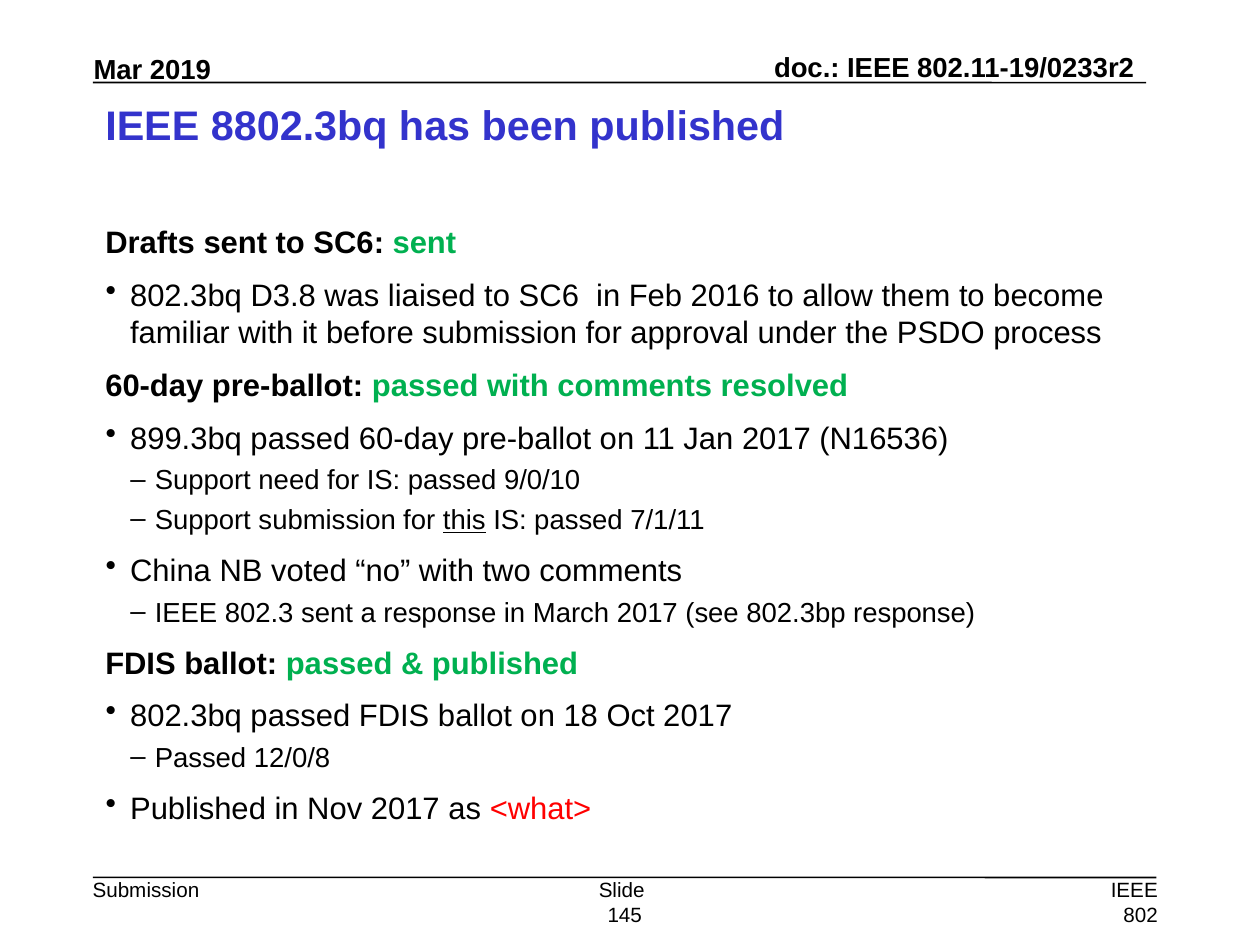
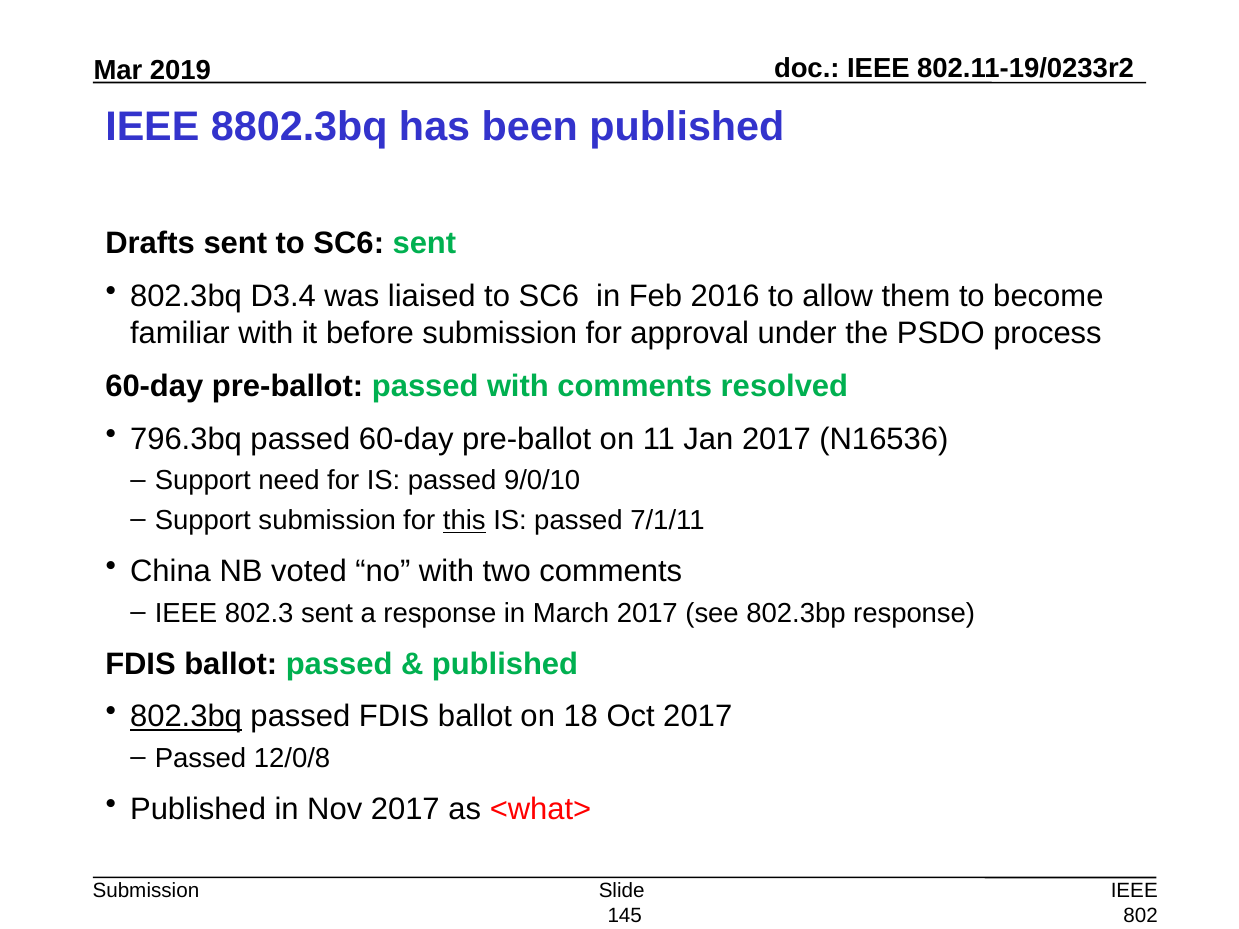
D3.8: D3.8 -> D3.4 (283, 297)
899.3bq: 899.3bq -> 796.3bq (186, 439)
802.3bq underline: none -> present (186, 717)
